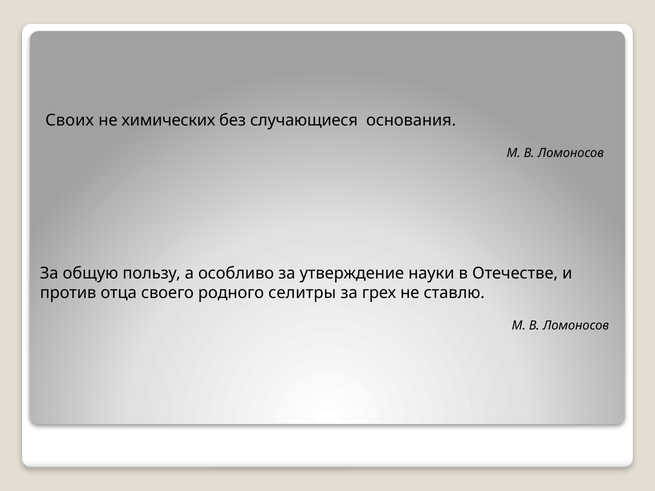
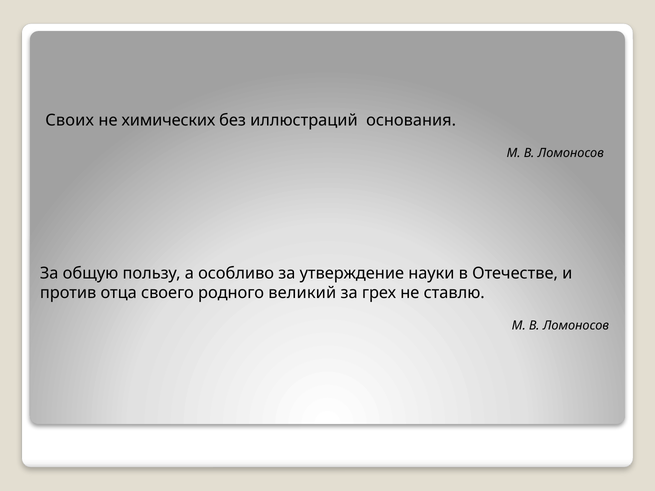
случающиеся: случающиеся -> иллюстраций (304, 121)
селитры: селитры -> великий (302, 293)
